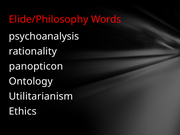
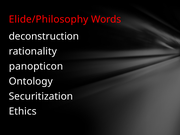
psychoanalysis: psychoanalysis -> deconstruction (44, 36)
Utilitarianism: Utilitarianism -> Securitization (41, 96)
